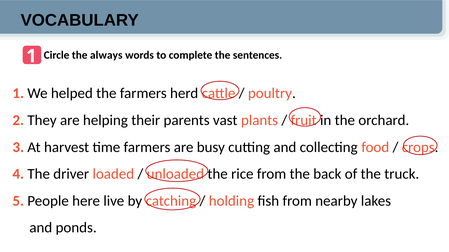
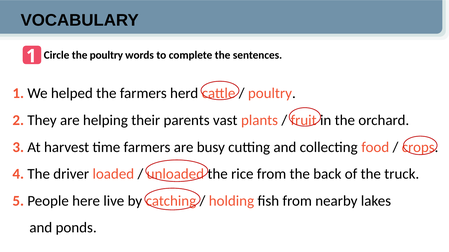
the always: always -> poultry (106, 55)
